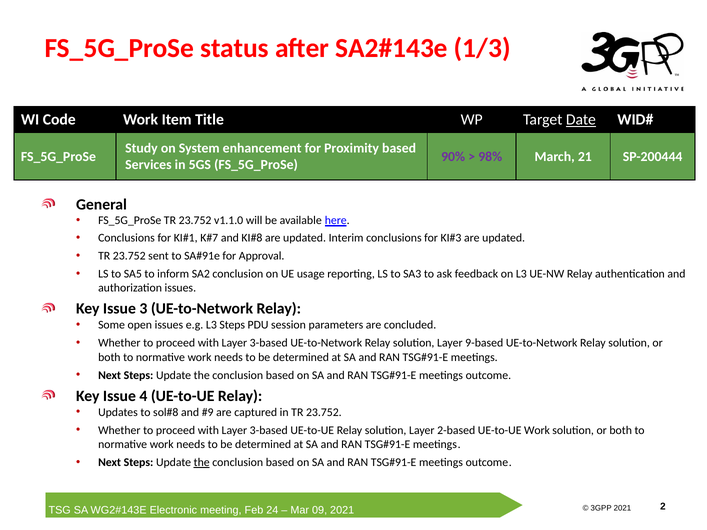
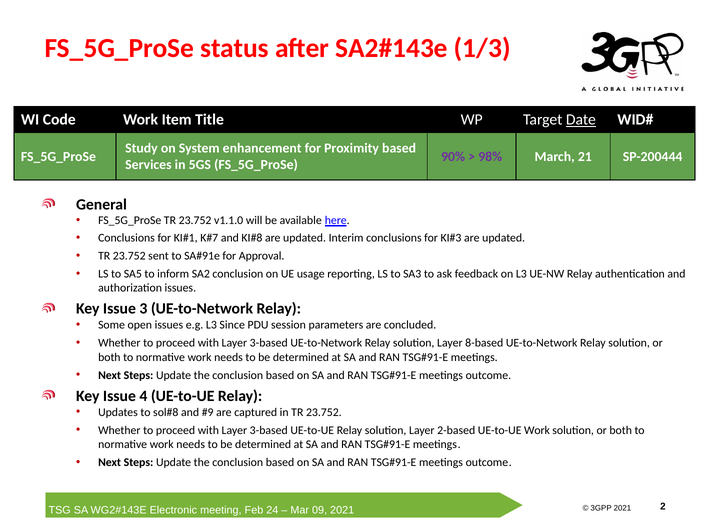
L3 Steps: Steps -> Since (232, 325)
9-based: 9-based -> 8-based (484, 343)
the underline: present -> none (202, 463)
